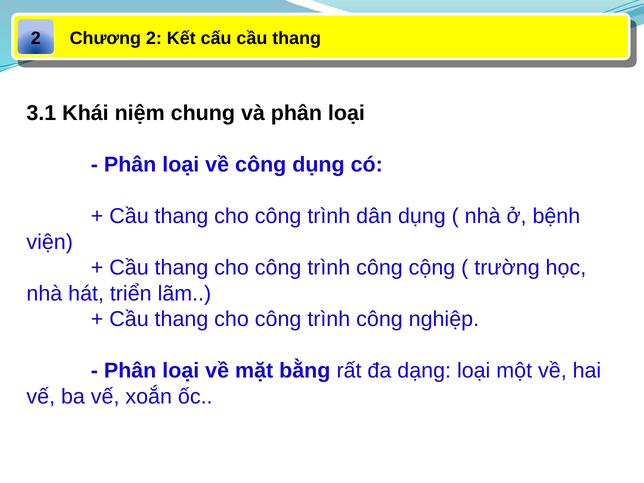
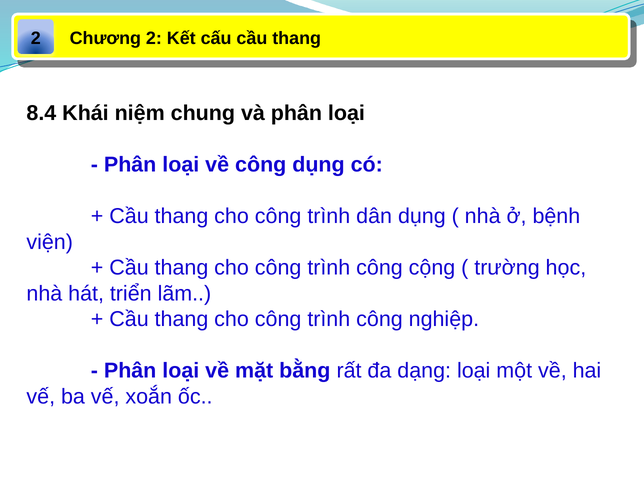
3.1: 3.1 -> 8.4 (41, 113)
